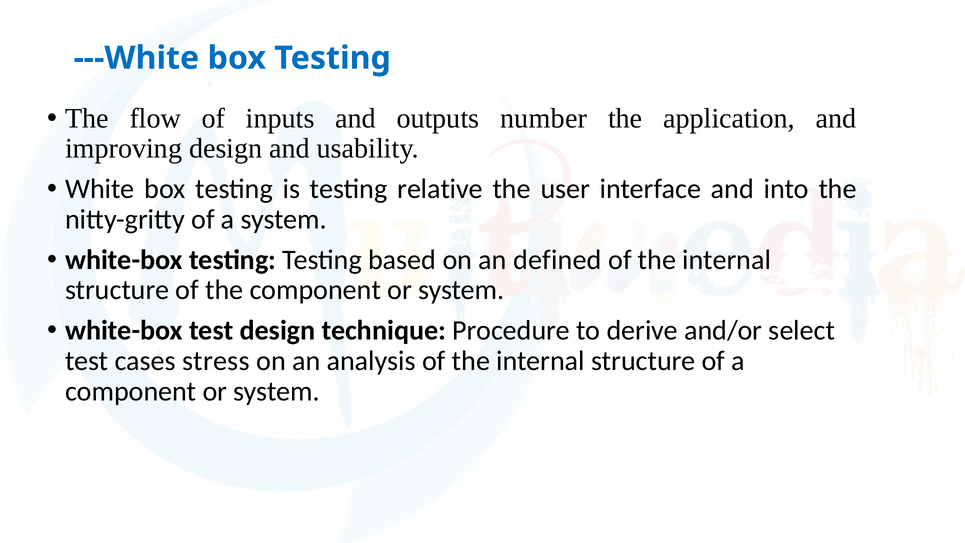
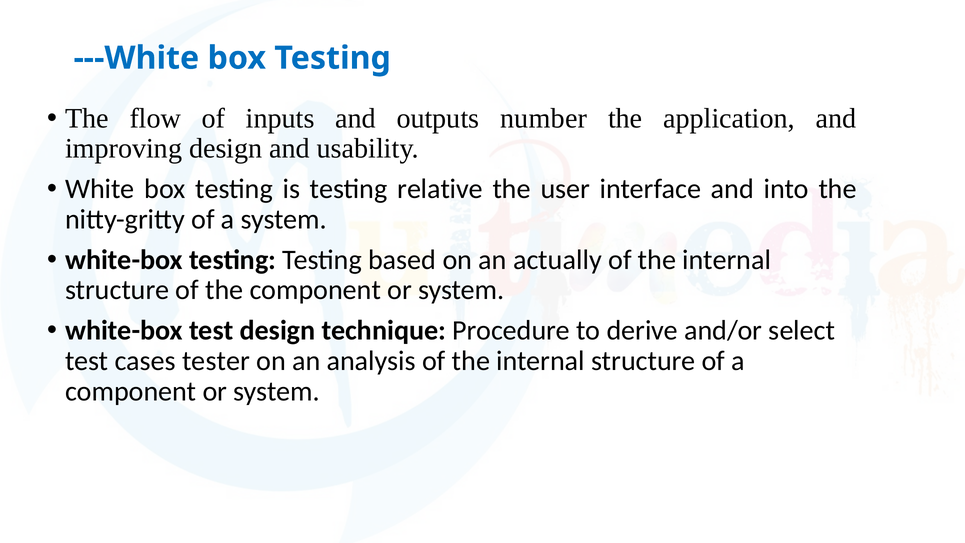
defined: defined -> actually (557, 260)
stress: stress -> tester (216, 361)
